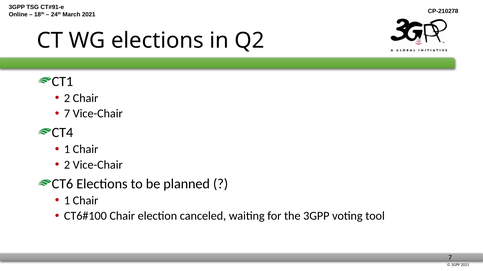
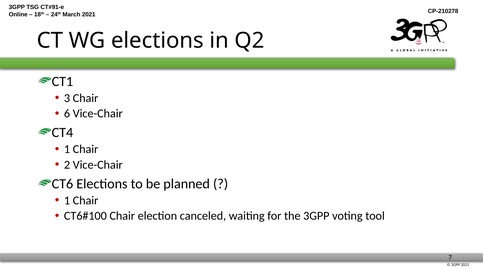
2: 2 -> 3 (67, 98)
7: 7 -> 6 (67, 114)
